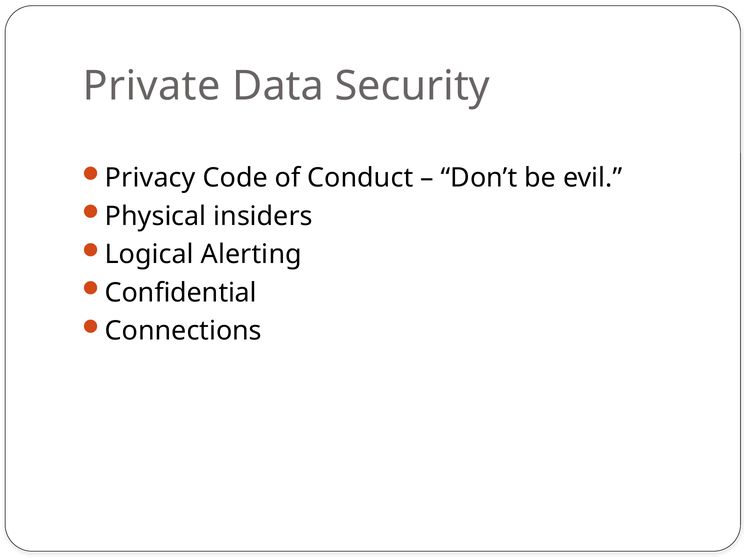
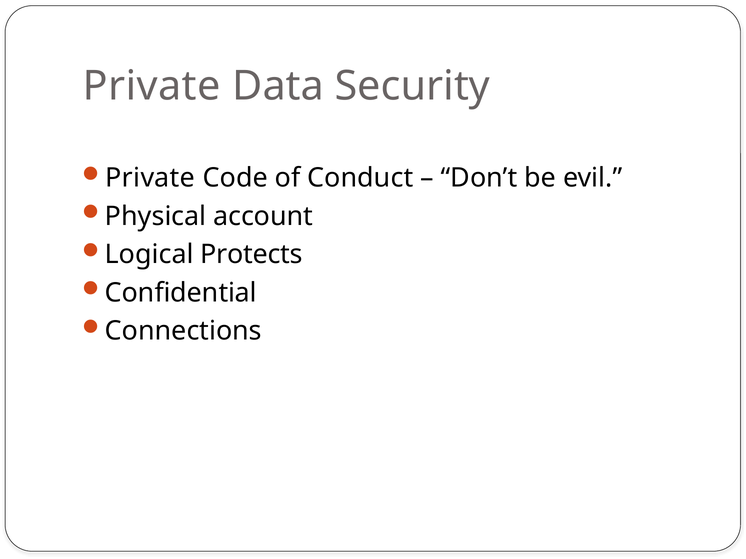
Privacy: Privacy -> Private (150, 178)
insiders: insiders -> account (263, 216)
Alerting: Alerting -> Protects (251, 255)
